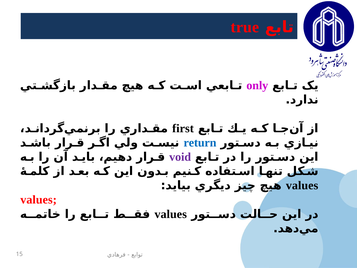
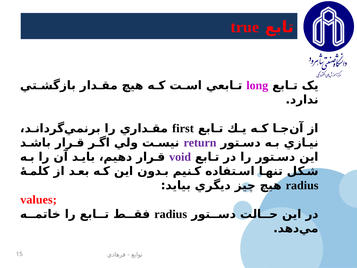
only: only -> long (257, 85)
return colour: blue -> purple (200, 142)
values: values -> radius (302, 185)
values: values -> radius (171, 214)
